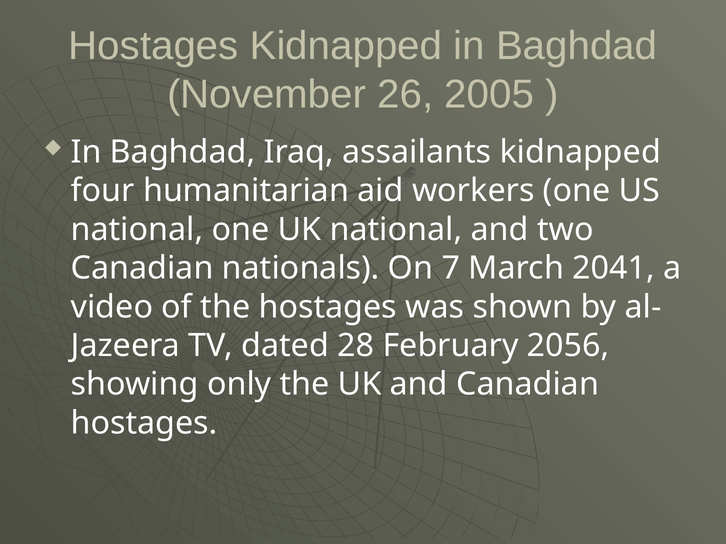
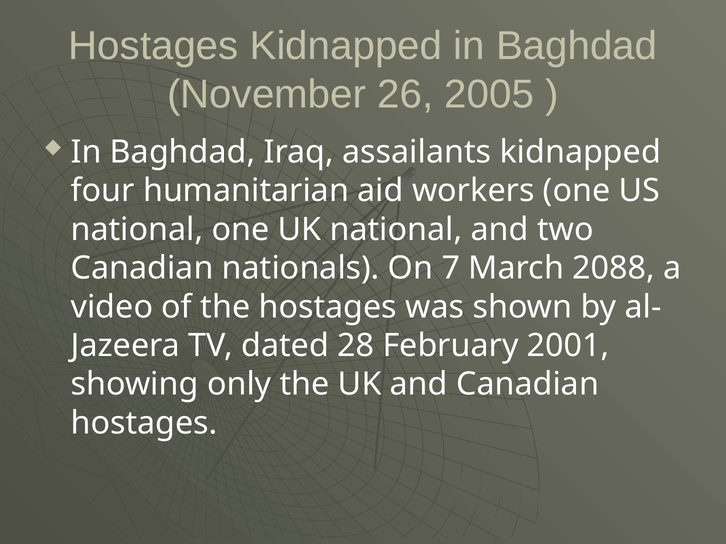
2041: 2041 -> 2088 (614, 268)
2056: 2056 -> 2001 (568, 346)
